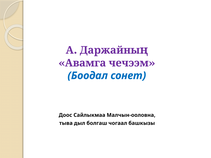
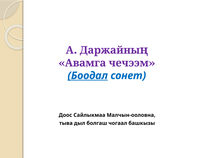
Боодал underline: none -> present (88, 76)
